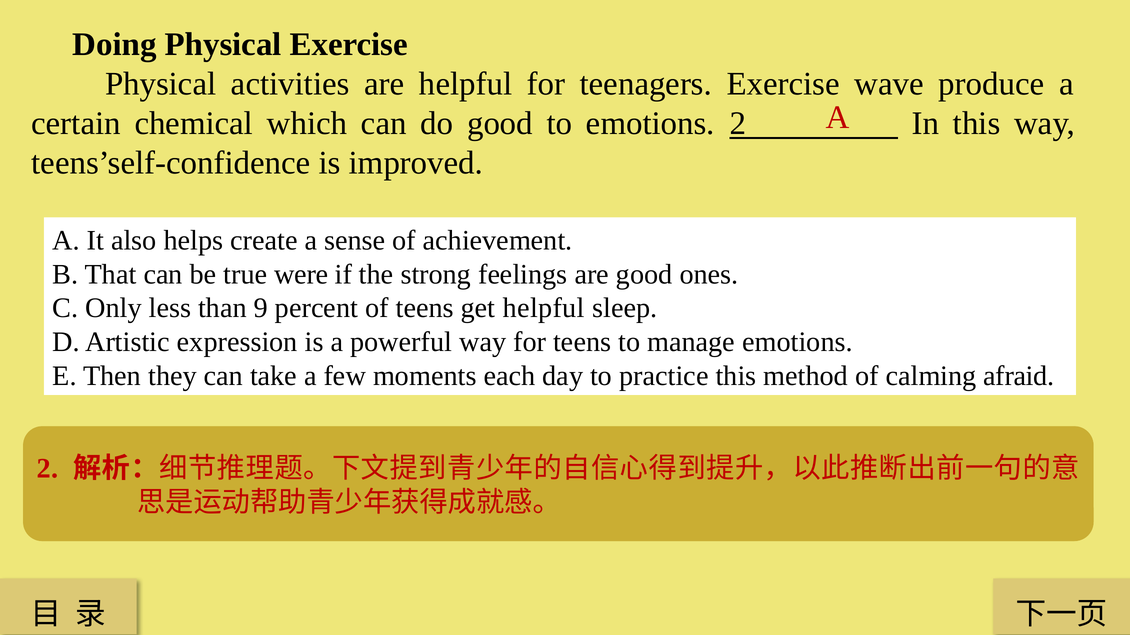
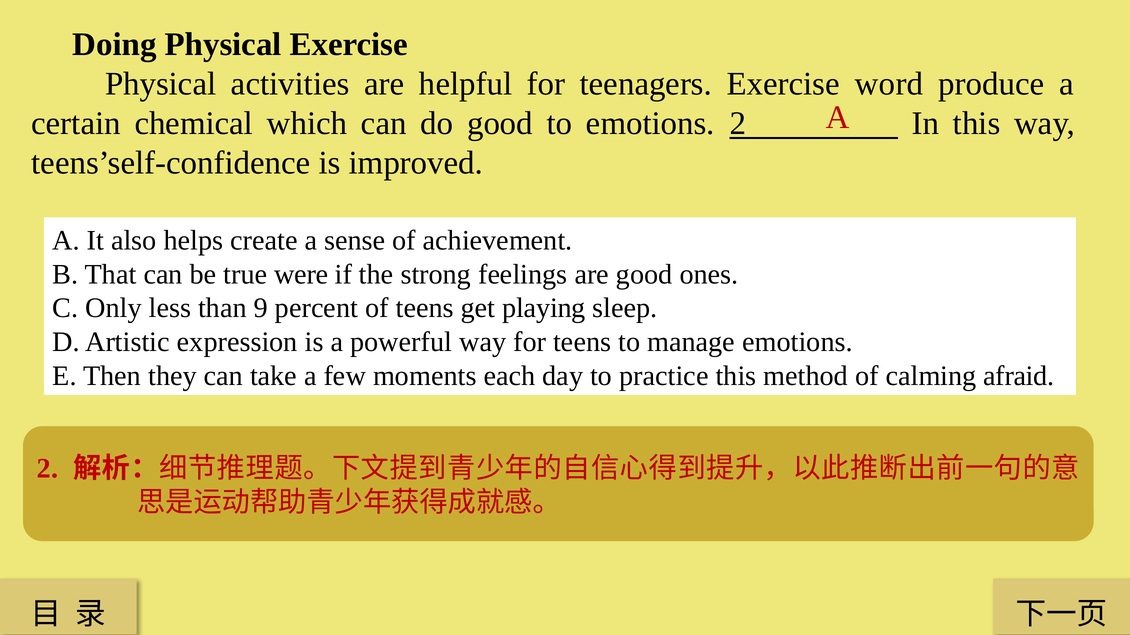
wave: wave -> word (889, 84)
get helpful: helpful -> playing (544, 308)
